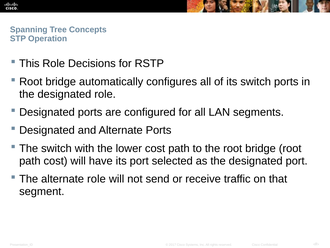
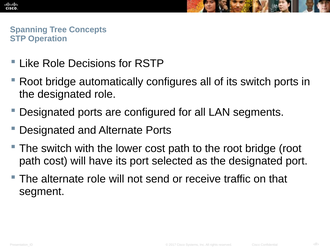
This: This -> Like (29, 63)
